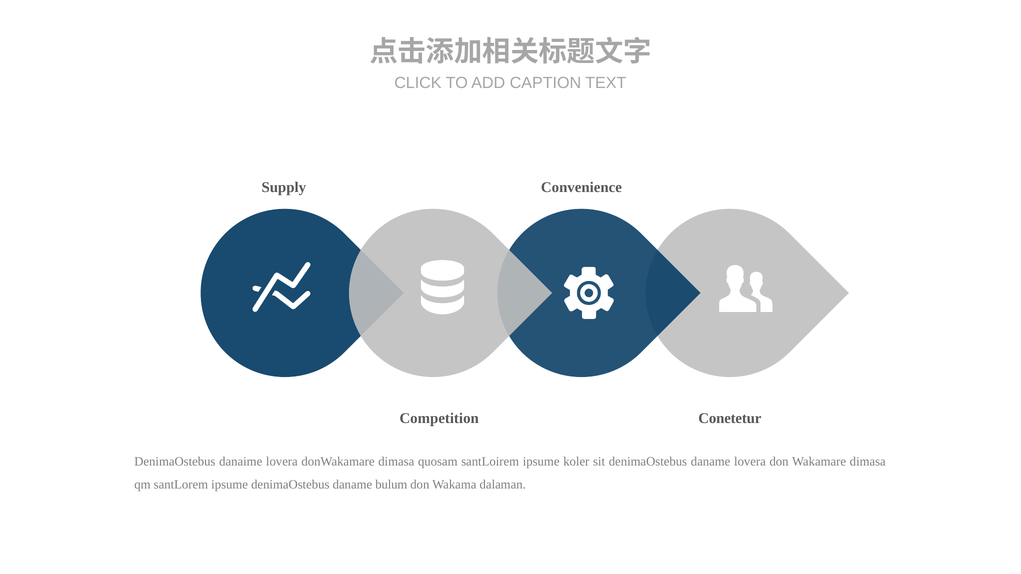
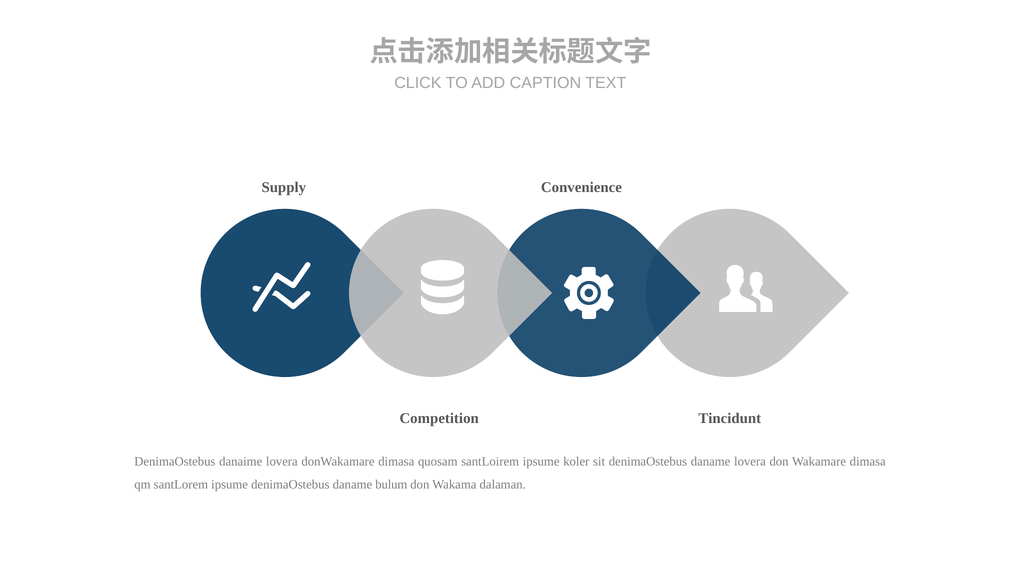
Conetetur: Conetetur -> Tincidunt (730, 419)
